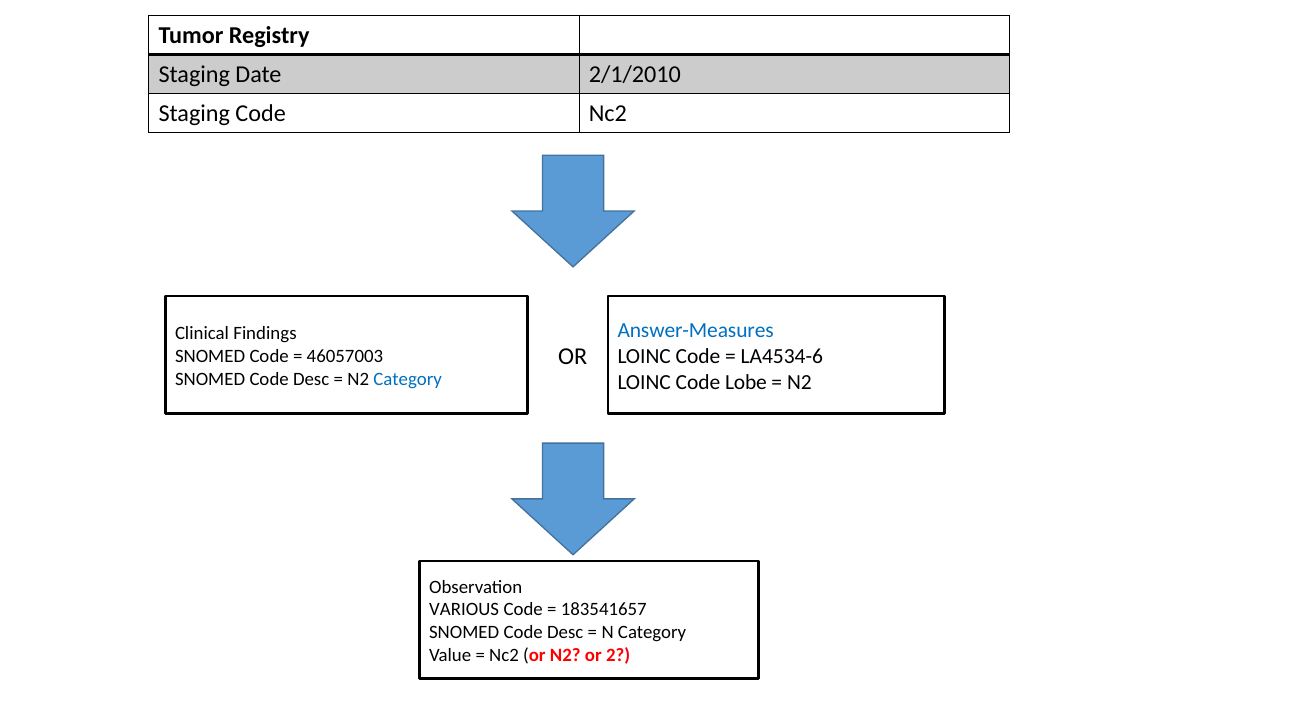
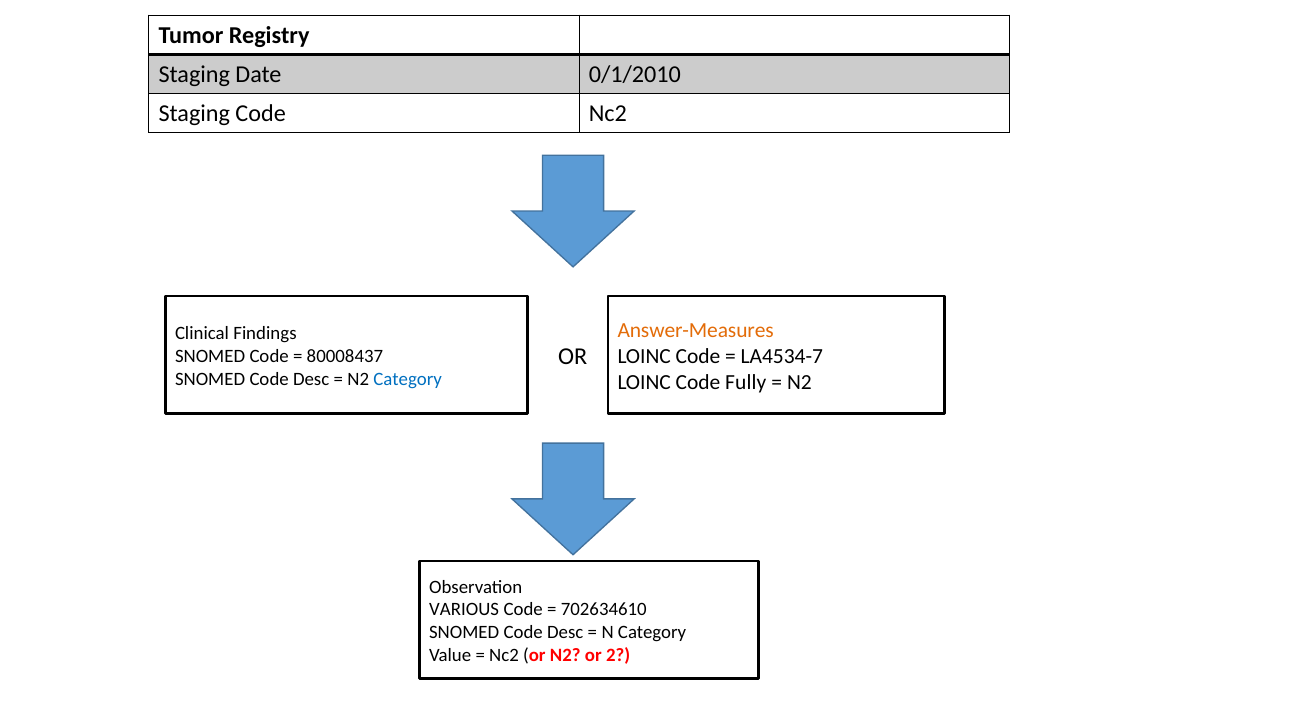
2/1/2010: 2/1/2010 -> 0/1/2010 (635, 74)
Answer-Measures colour: blue -> orange (696, 331)
LA4534-6: LA4534-6 -> LA4534-7 (782, 357)
46057003: 46057003 -> 80008437 (345, 356)
Lobe: Lobe -> Fully (746, 382)
183541657: 183541657 -> 702634610 (604, 610)
